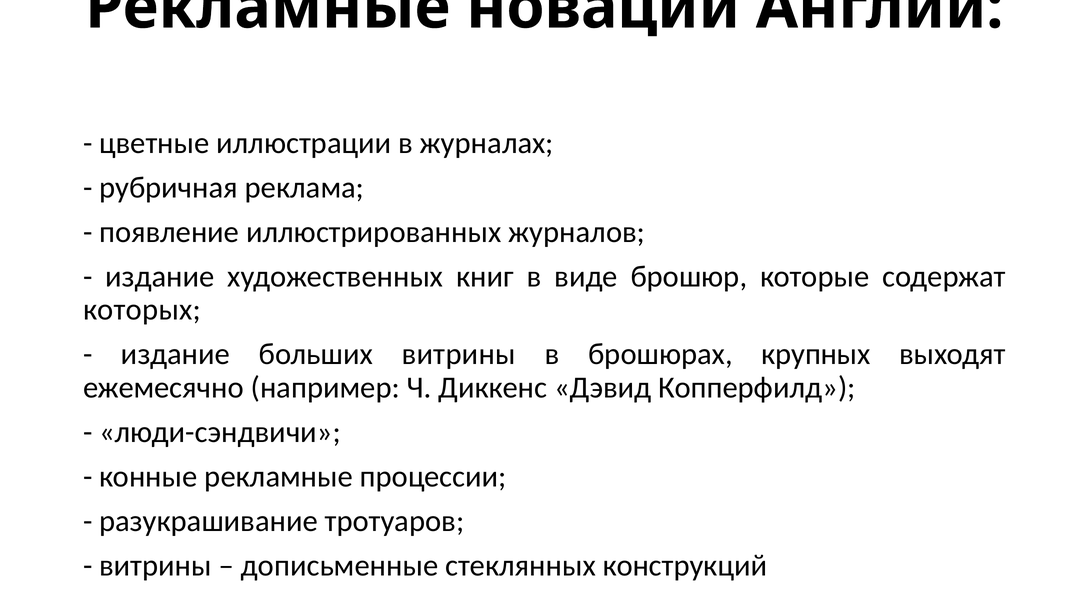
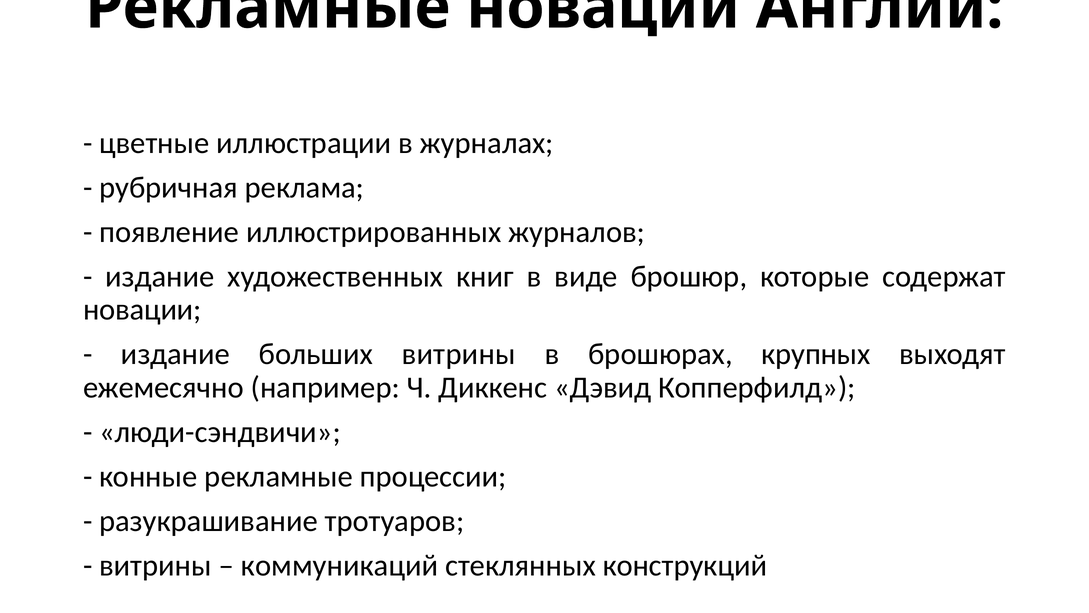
которых: которых -> новации (142, 310)
дописьменные: дописьменные -> коммуникаций (340, 565)
